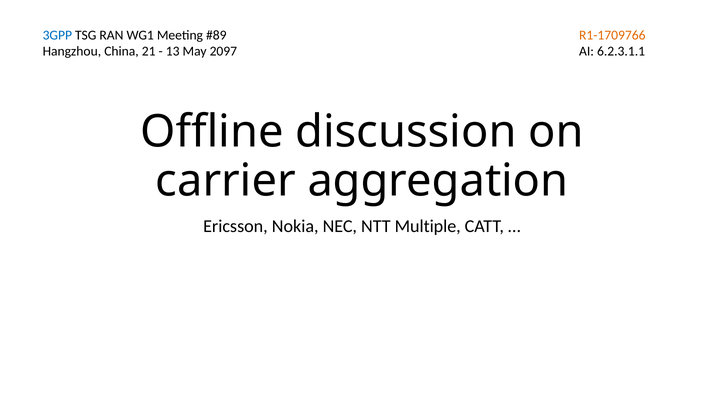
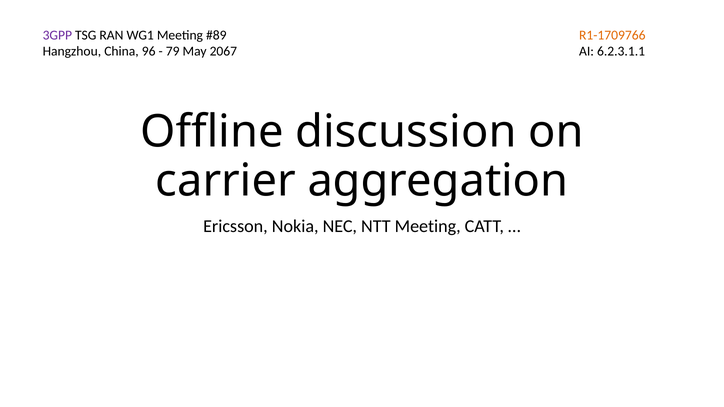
3GPP colour: blue -> purple (57, 35)
21: 21 -> 96 (149, 52)
13: 13 -> 79 (173, 52)
2097: 2097 -> 2067 (223, 52)
NTT Multiple: Multiple -> Meeting (428, 226)
